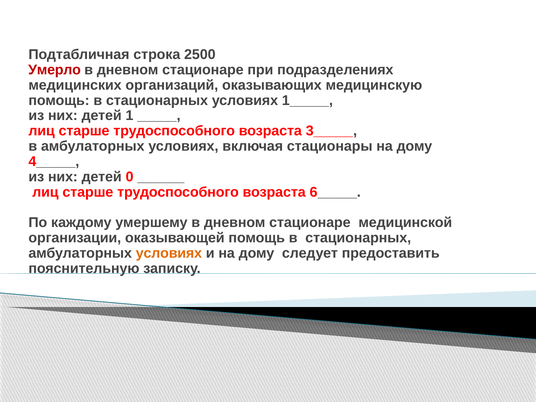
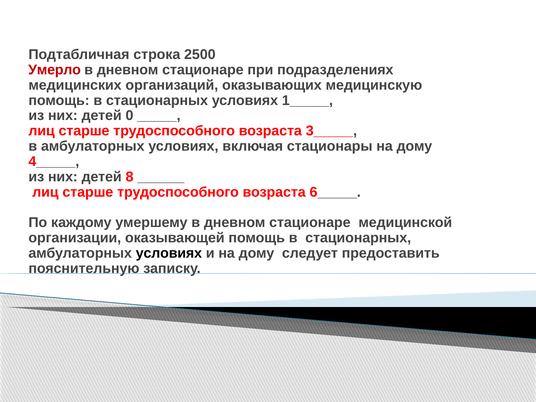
1: 1 -> 0 (129, 116)
0: 0 -> 8 (130, 177)
условиях colour: orange -> black (169, 253)
